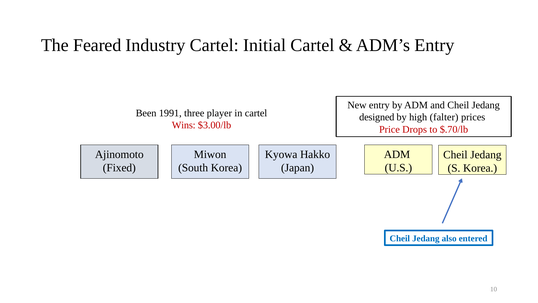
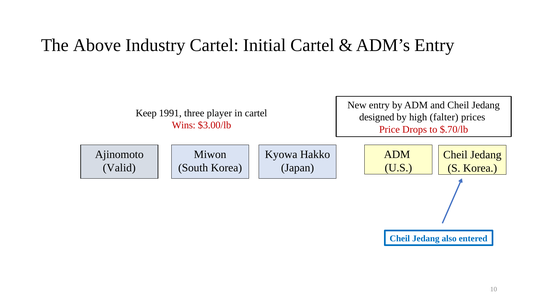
Feared: Feared -> Above (97, 45)
Been: Been -> Keep (146, 113)
Fixed: Fixed -> Valid (119, 168)
